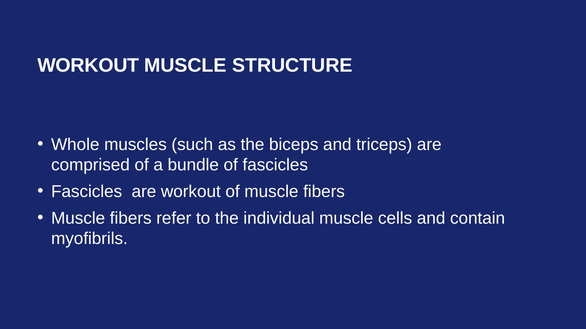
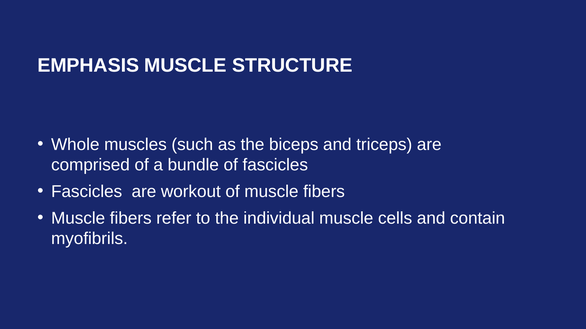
WORKOUT: WORKOUT -> EMPHASIS (88, 66)
